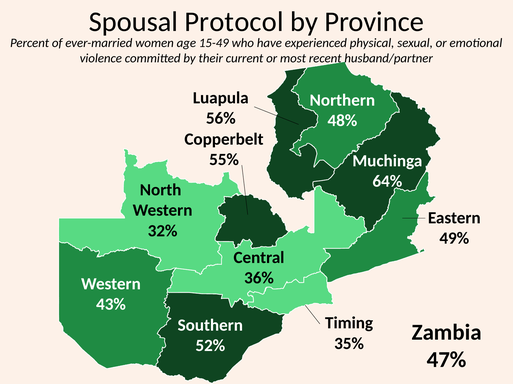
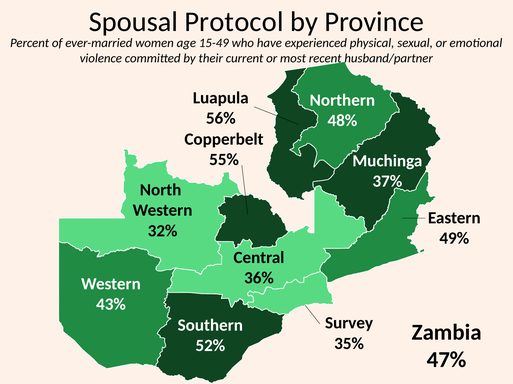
64%: 64% -> 37% (387, 182)
Timing: Timing -> Survey (349, 324)
